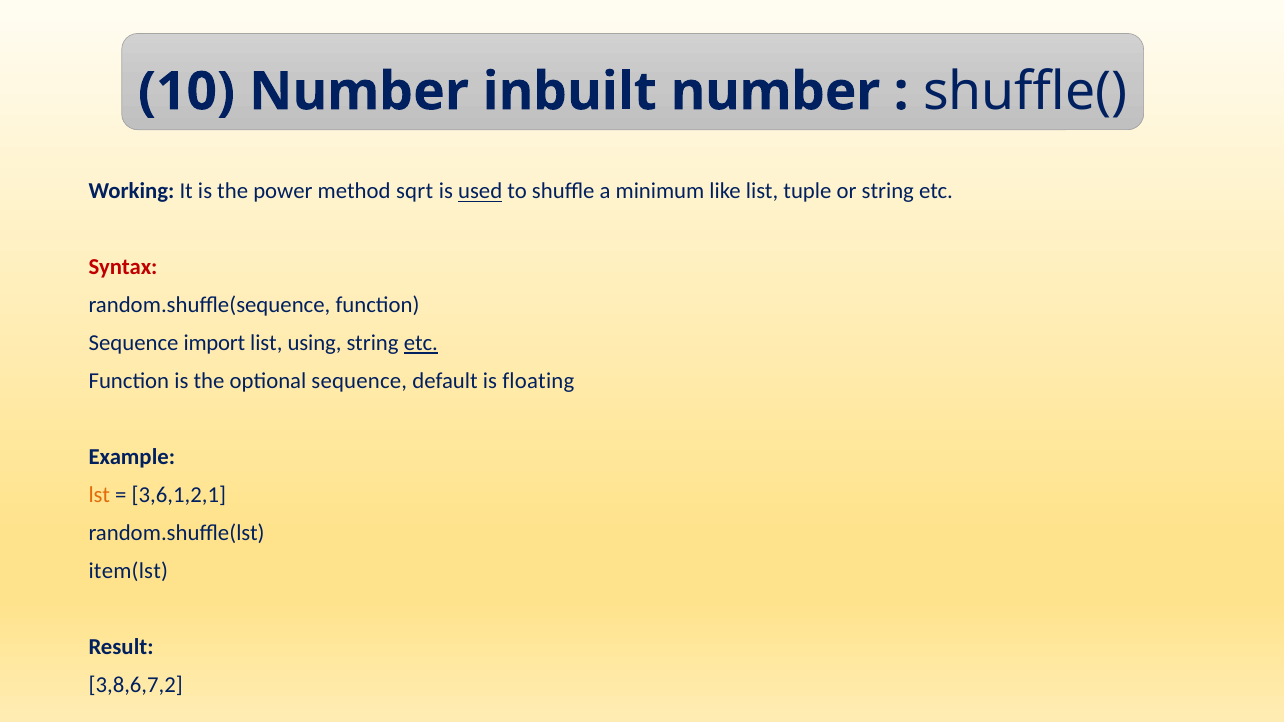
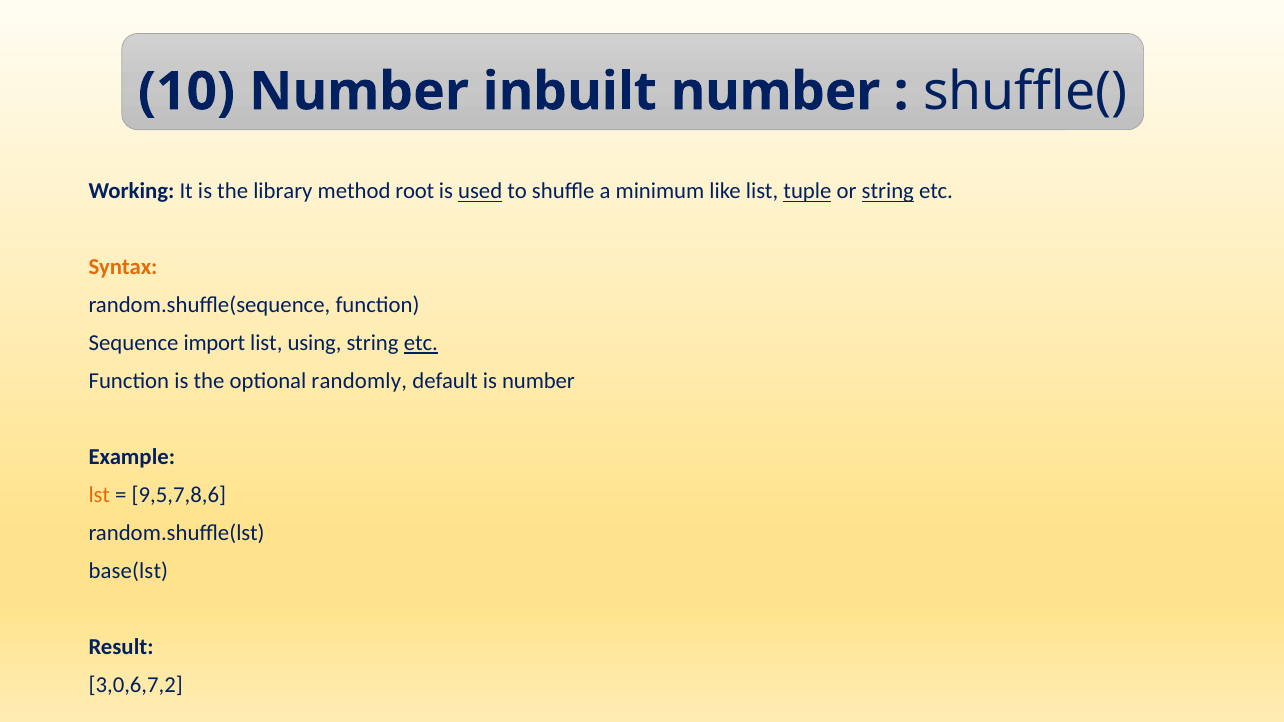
power: power -> library (283, 192)
sqrt: sqrt -> root (415, 192)
tuple underline: none -> present (807, 192)
string underline: none -> present (888, 192)
Syntax colour: red -> orange (123, 267)
optional sequence: sequence -> randomly (359, 381)
is floating: floating -> number (538, 381)
3,6,1,2,1: 3,6,1,2,1 -> 9,5,7,8,6 (179, 495)
item(lst: item(lst -> base(lst (128, 571)
3,8,6,7,2: 3,8,6,7,2 -> 3,0,6,7,2 (136, 685)
